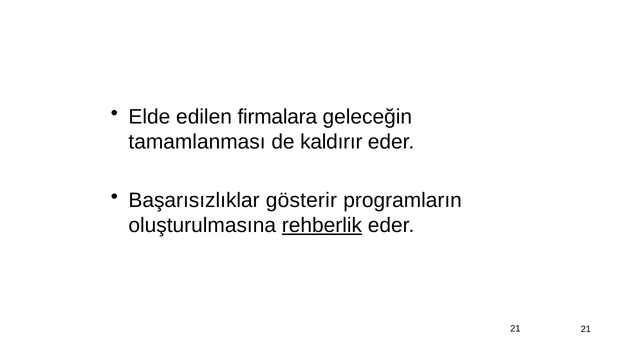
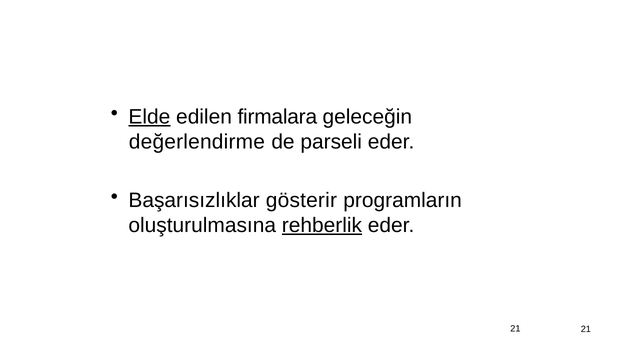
Elde underline: none -> present (149, 117)
tamamlanması: tamamlanması -> değerlendirme (197, 142)
kaldırır: kaldırır -> parseli (331, 142)
